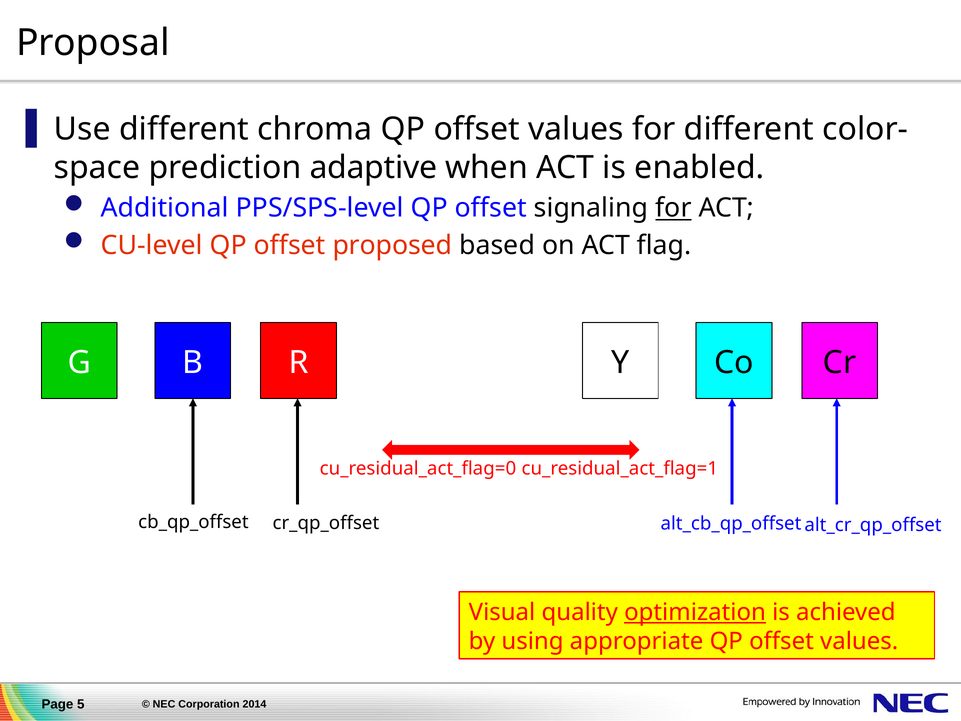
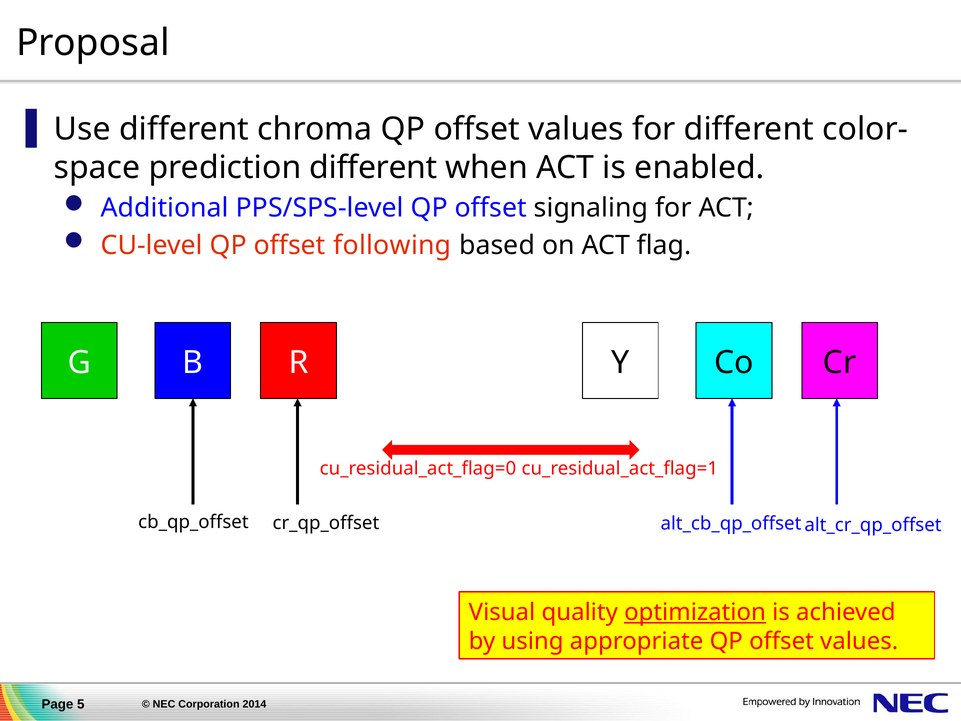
prediction adaptive: adaptive -> different (373, 168)
for underline: present -> none (673, 208)
proposed: proposed -> following (392, 245)
